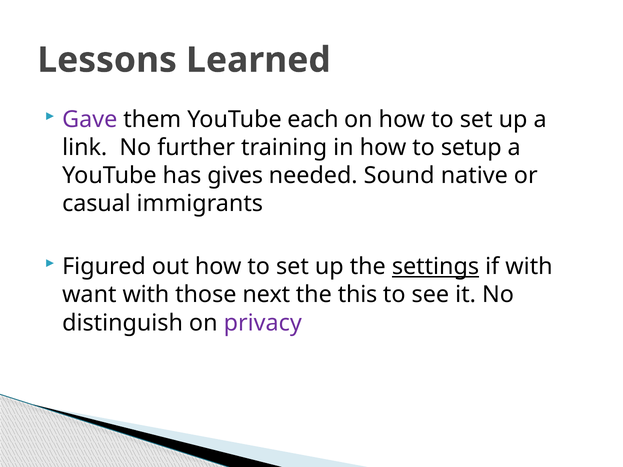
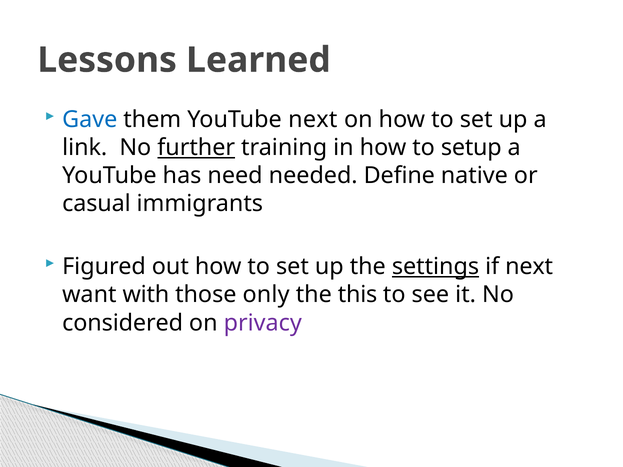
Gave colour: purple -> blue (90, 120)
YouTube each: each -> next (313, 120)
further underline: none -> present (196, 148)
gives: gives -> need (235, 176)
Sound: Sound -> Define (399, 176)
if with: with -> next (529, 267)
next: next -> only (266, 295)
distinguish: distinguish -> considered (123, 323)
